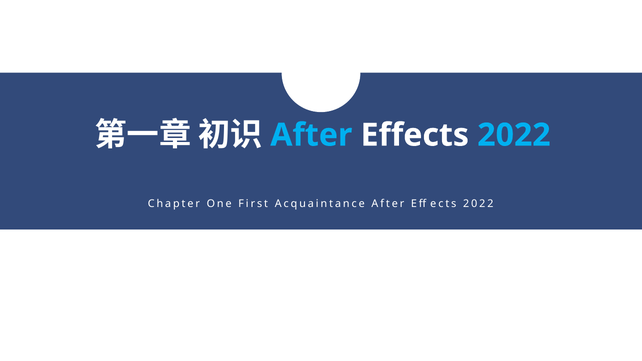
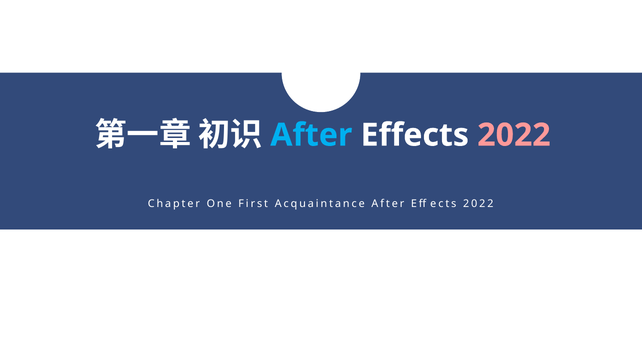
2022 colour: light blue -> pink (514, 135)
